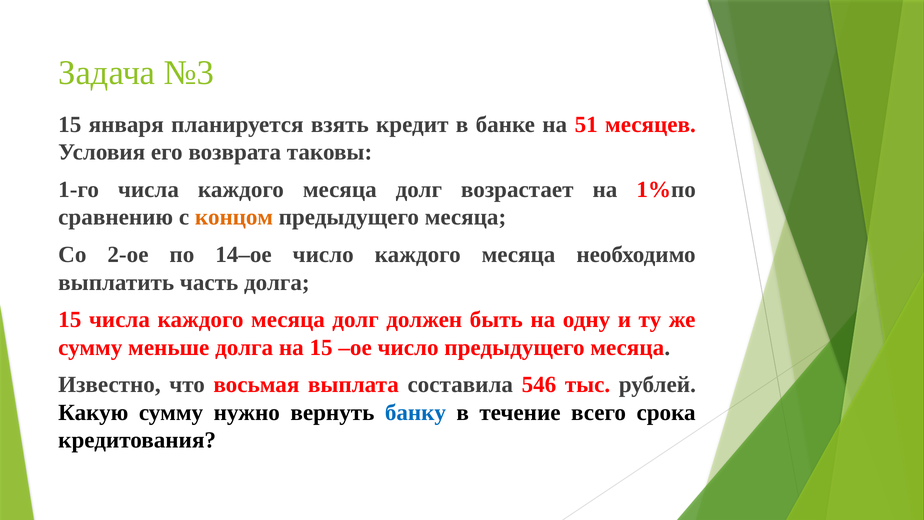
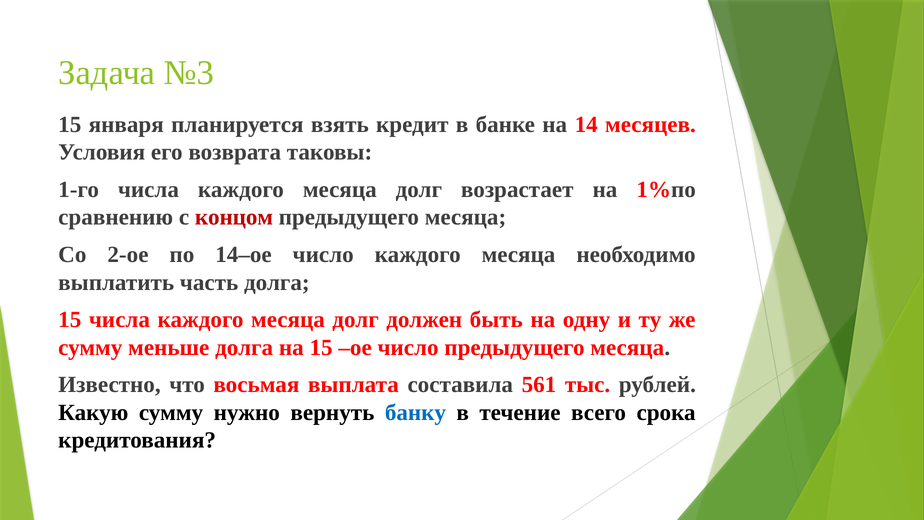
51: 51 -> 14 (586, 124)
концом colour: orange -> red (234, 217)
546: 546 -> 561 (539, 385)
